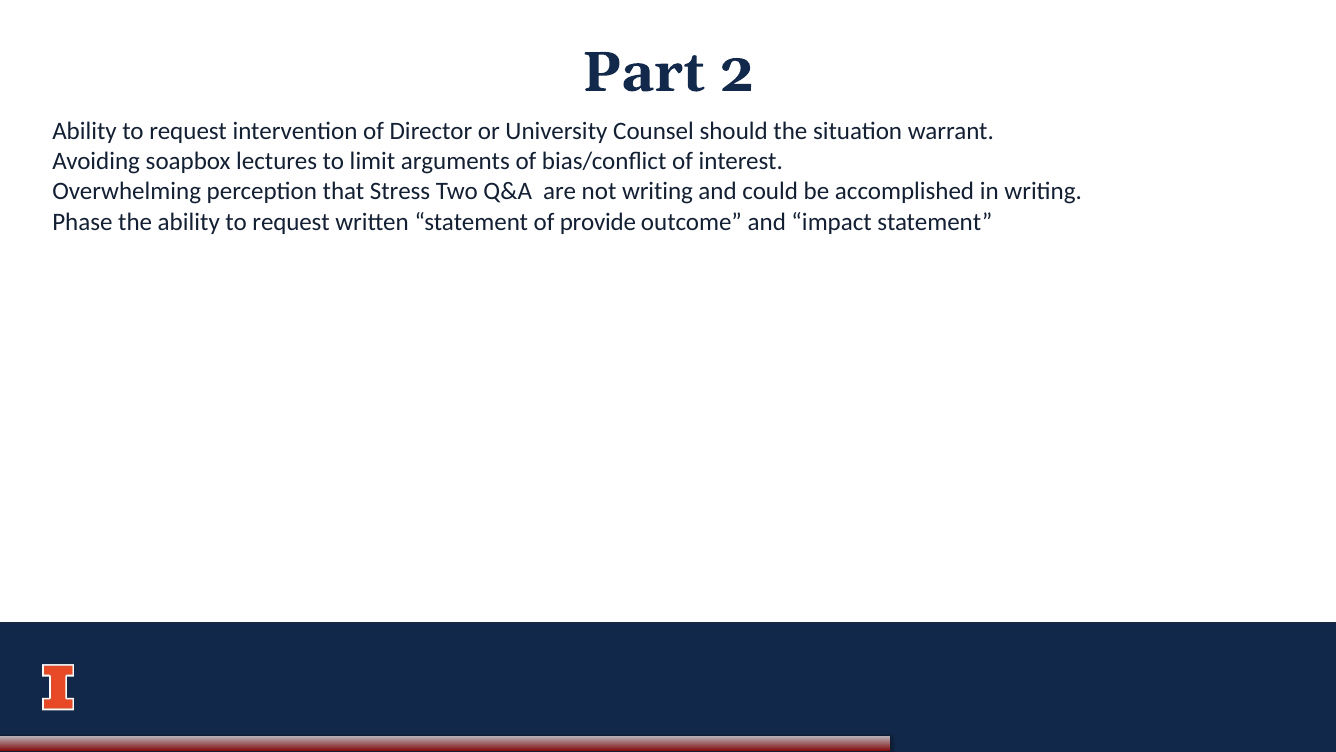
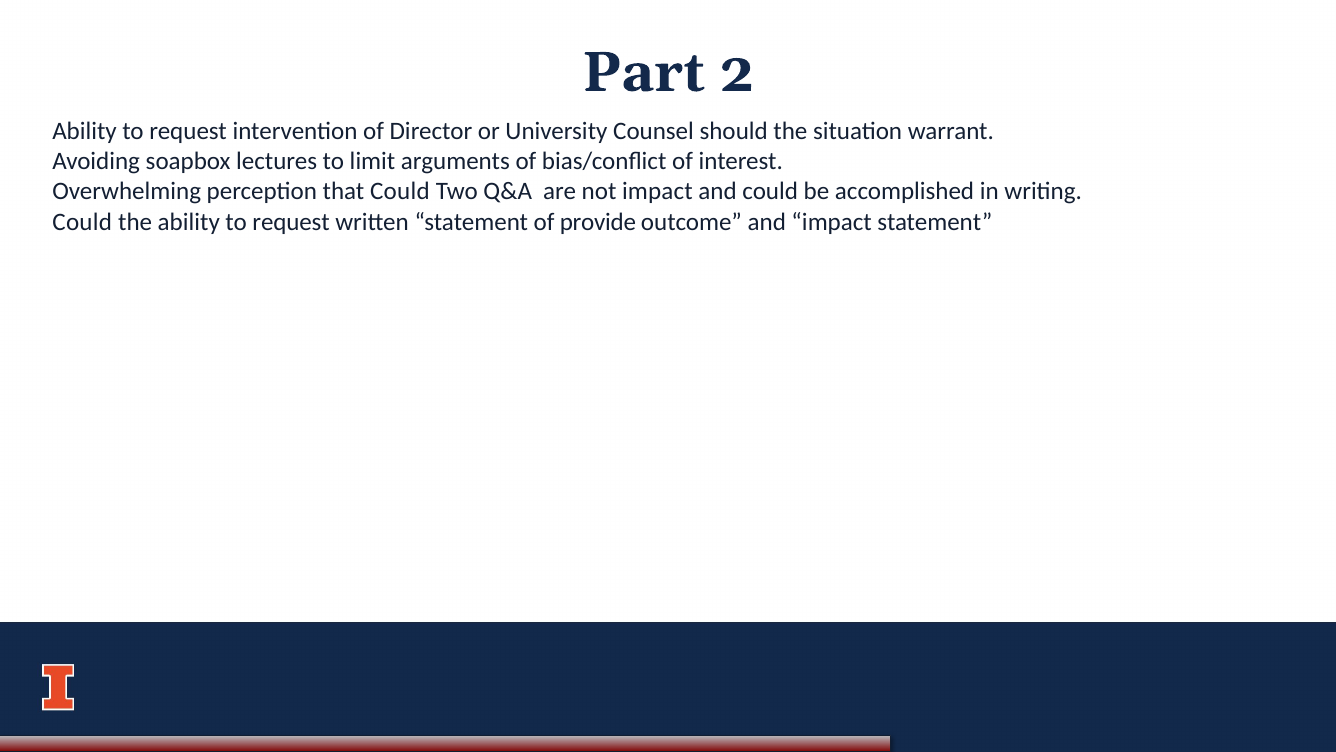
that Stress: Stress -> Could (400, 192)
not writing: writing -> impact (657, 192)
Phase: Phase -> Could (82, 222)
